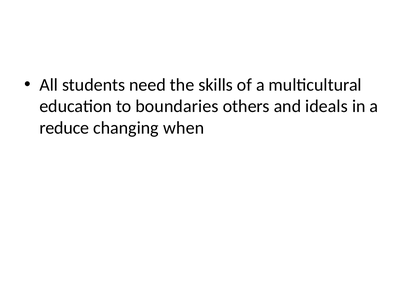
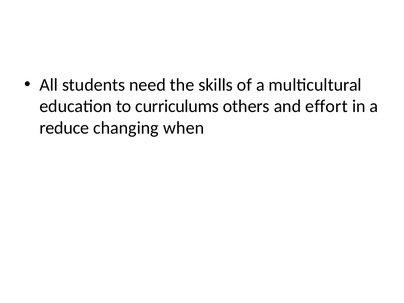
boundaries: boundaries -> curriculums (177, 106)
ideals: ideals -> effort (326, 106)
